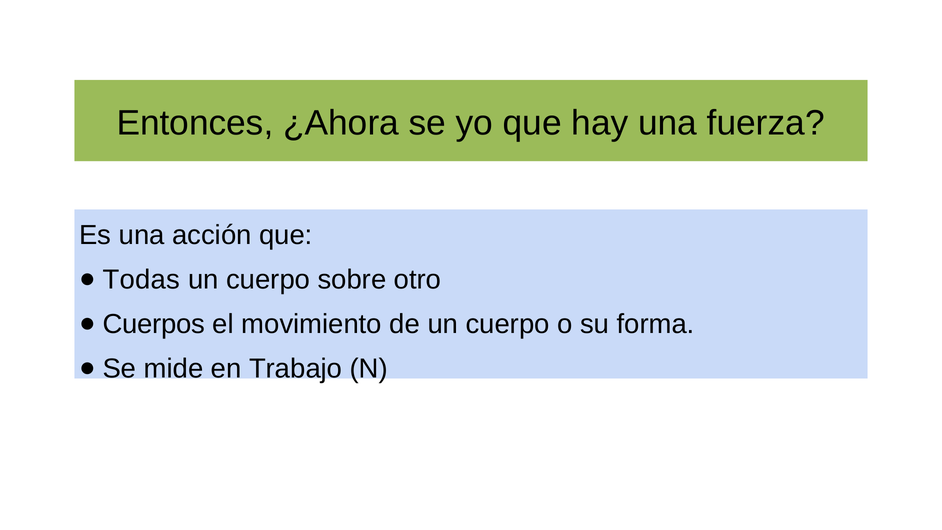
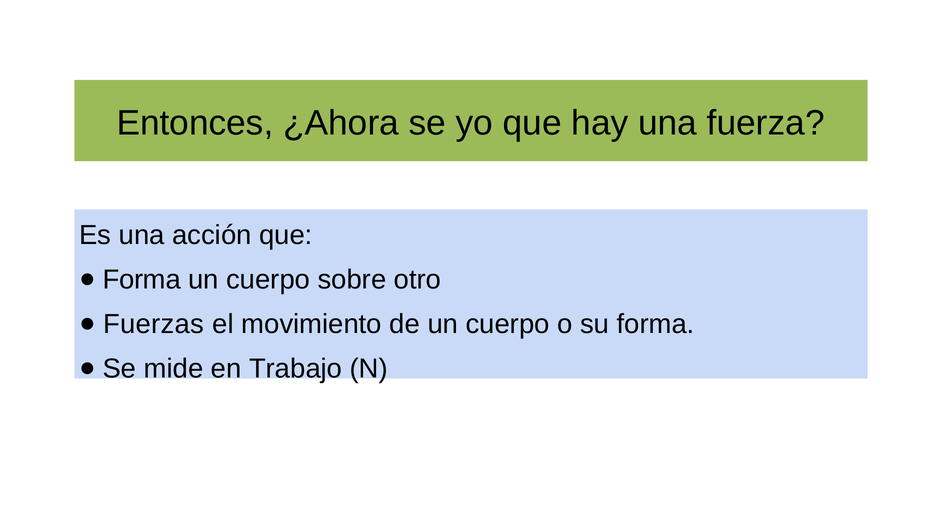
Todas: Todas -> Forma (142, 280)
Cuerpos: Cuerpos -> Fuerzas (154, 324)
